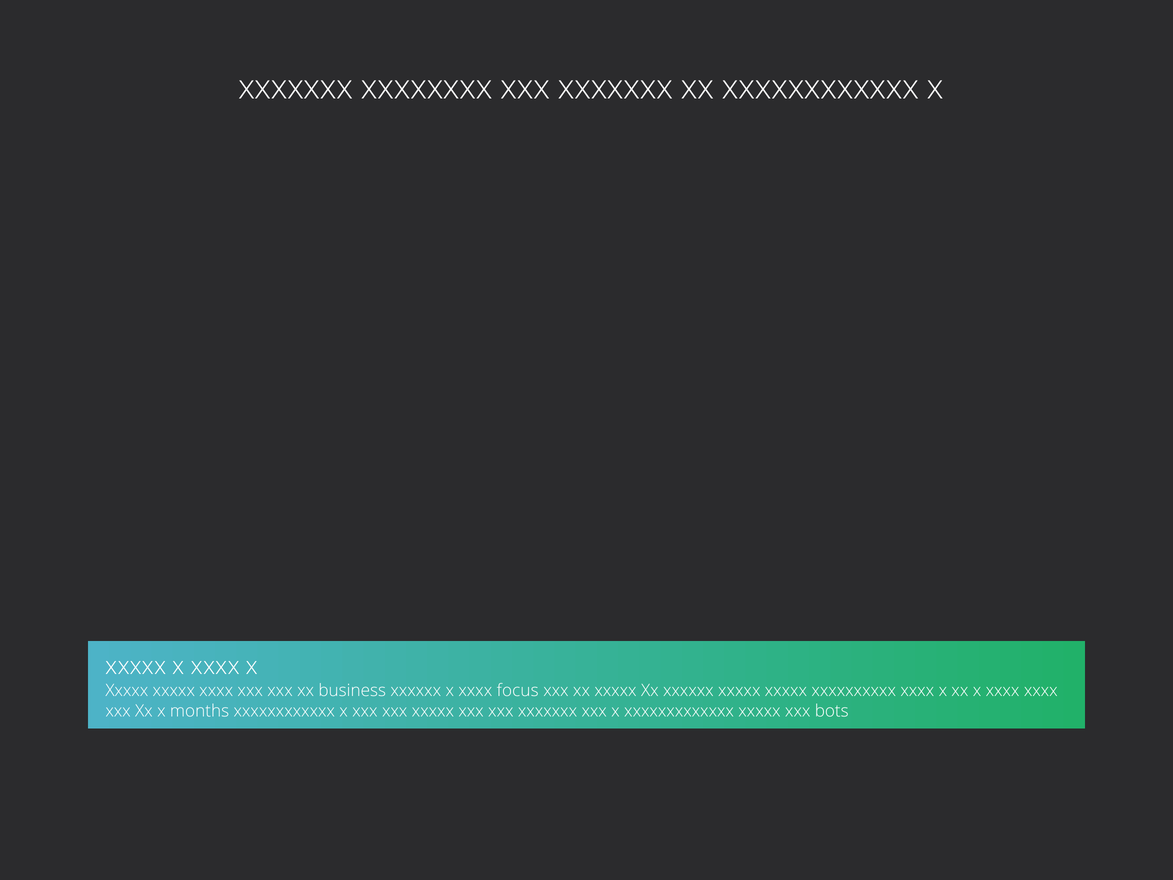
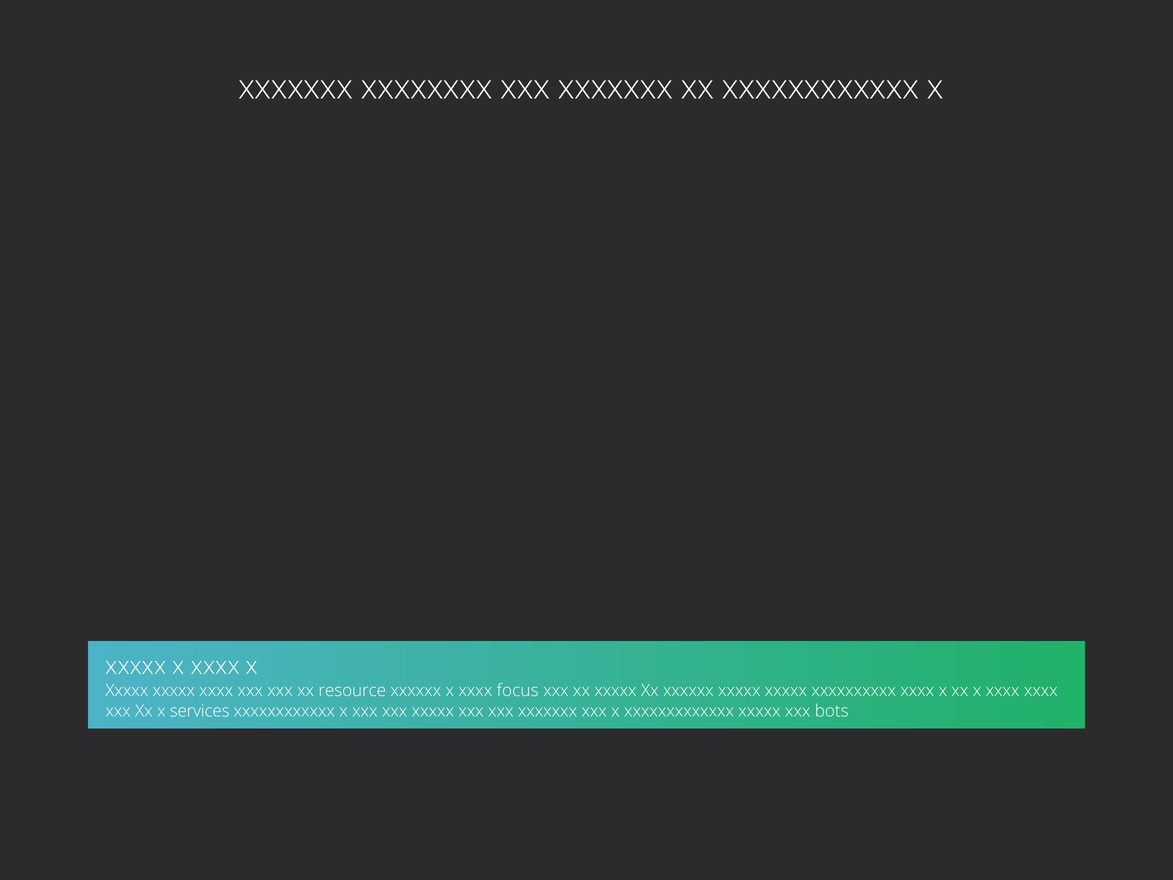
business: business -> resource (352, 690)
months: months -> services (200, 711)
